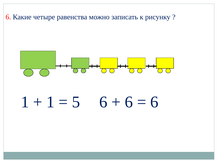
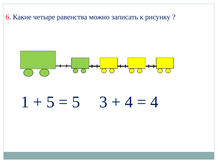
1: 1 -> 5 (50, 102)
5 6: 6 -> 3 (103, 102)
6: 6 -> 4 (129, 102)
6: 6 -> 4 (154, 102)
